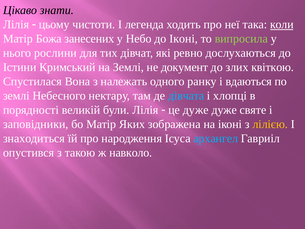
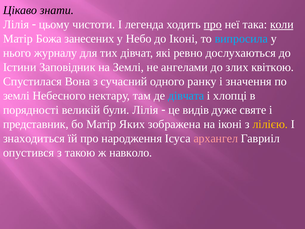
про underline: none -> present (213, 24)
випросила colour: light green -> light blue (241, 39)
рослини: рослини -> журналу (56, 53)
Кримський: Кримський -> Заповідник (67, 67)
документ: документ -> ангелами (185, 67)
належать: належать -> сучасний (124, 81)
вдаються: вдаються -> значення (249, 81)
це дуже: дуже -> видів (196, 110)
заповідники: заповідники -> представник (36, 124)
архангел colour: light blue -> pink (216, 138)
